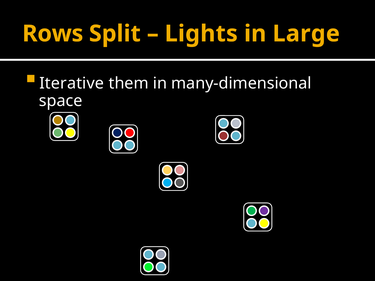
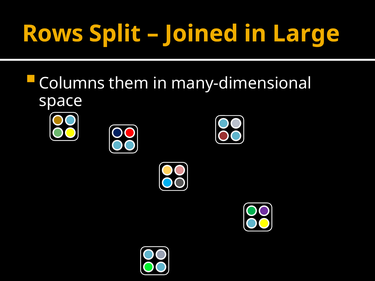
Lights: Lights -> Joined (201, 34)
Iterative: Iterative -> Columns (72, 83)
